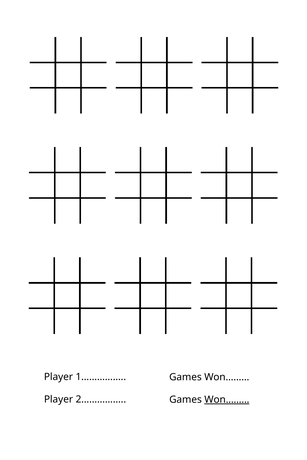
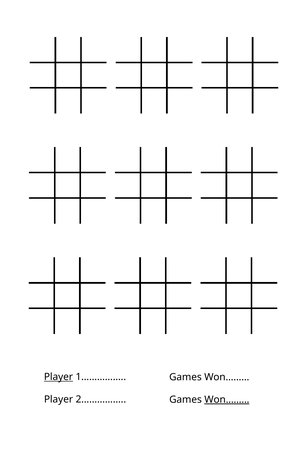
Player underline: none -> present (58, 377)
